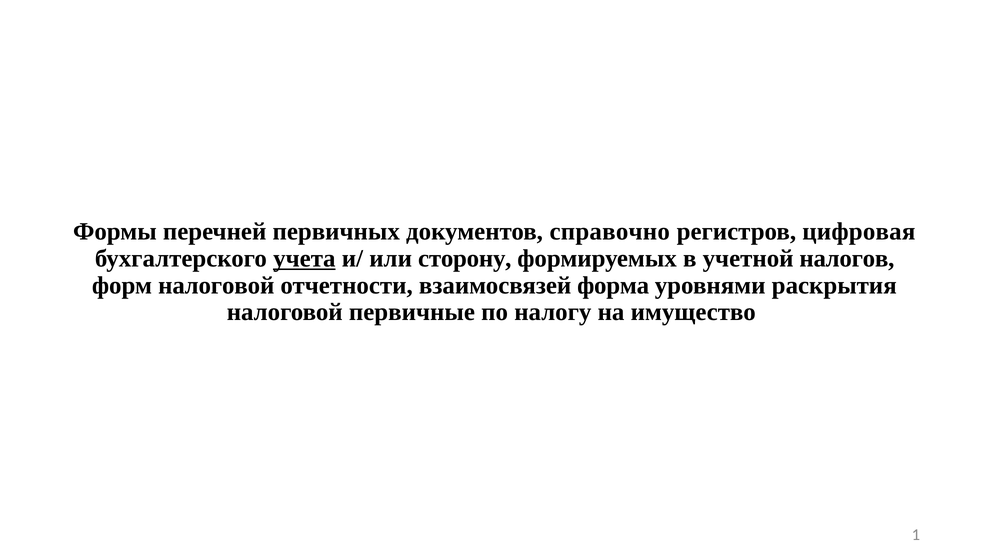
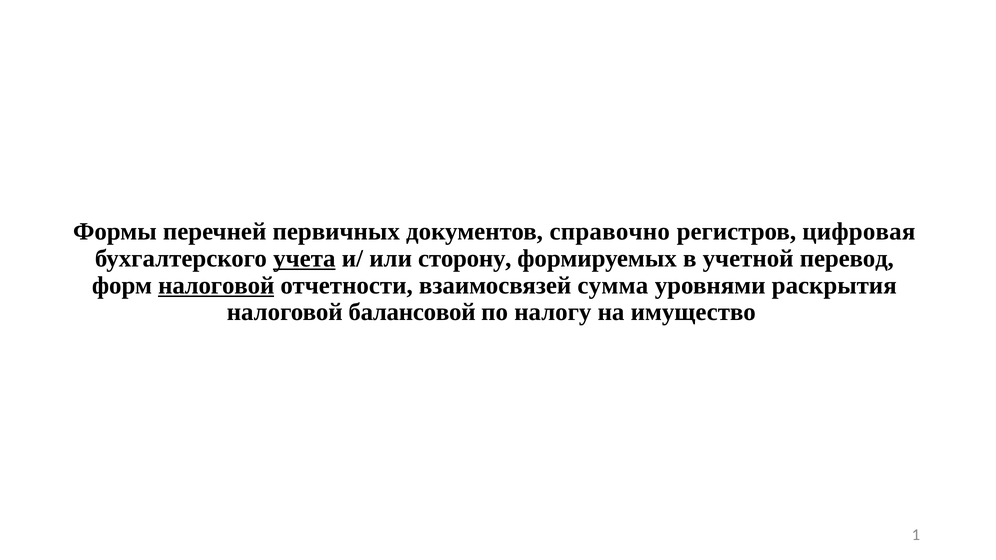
налогов: налогов -> перевод (847, 259)
налоговой underline: none -> present (216, 285)
форма: форма -> сумма (613, 285)
первичные: первичные -> балансовой (412, 312)
